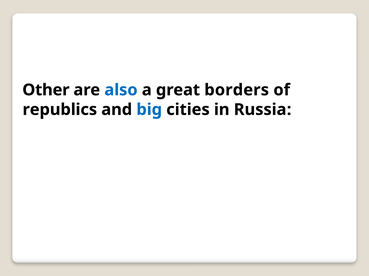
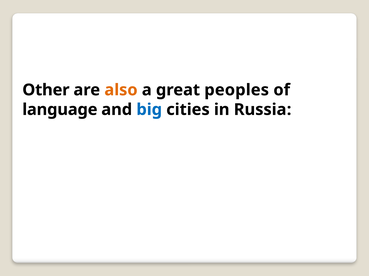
also colour: blue -> orange (121, 90)
borders: borders -> peoples (237, 90)
republics: republics -> language (60, 110)
